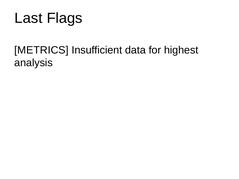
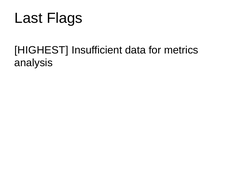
METRICS: METRICS -> HIGHEST (41, 50)
highest: highest -> metrics (181, 50)
